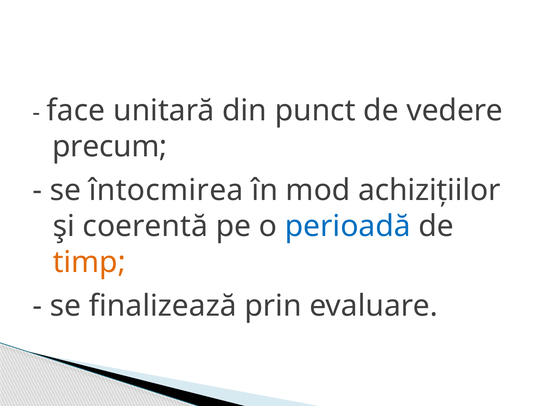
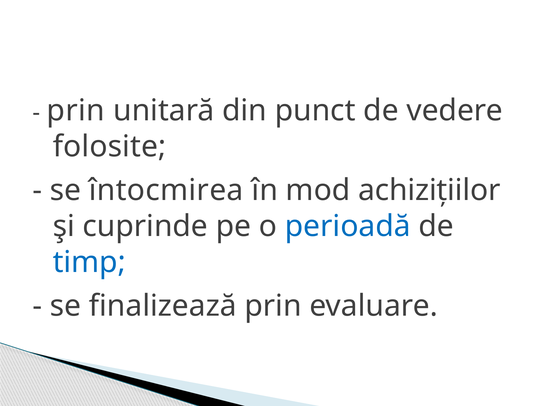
face: face -> prin (76, 110)
precum: precum -> folosite (109, 147)
coerentă: coerentă -> cuprinde (145, 226)
timp colour: orange -> blue (89, 262)
